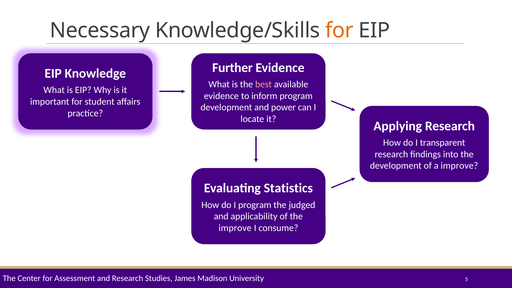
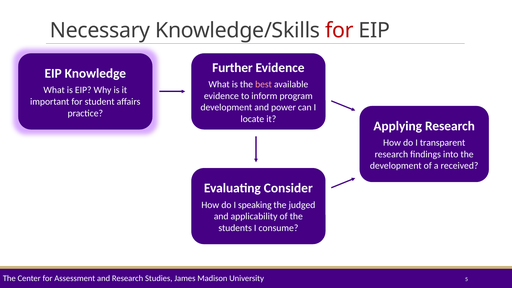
for colour: orange -> red (339, 31)
a improve: improve -> received (459, 166)
Statistics: Statistics -> Consider (288, 188)
I program: program -> speaking (255, 205)
improve: improve -> students (235, 228)
